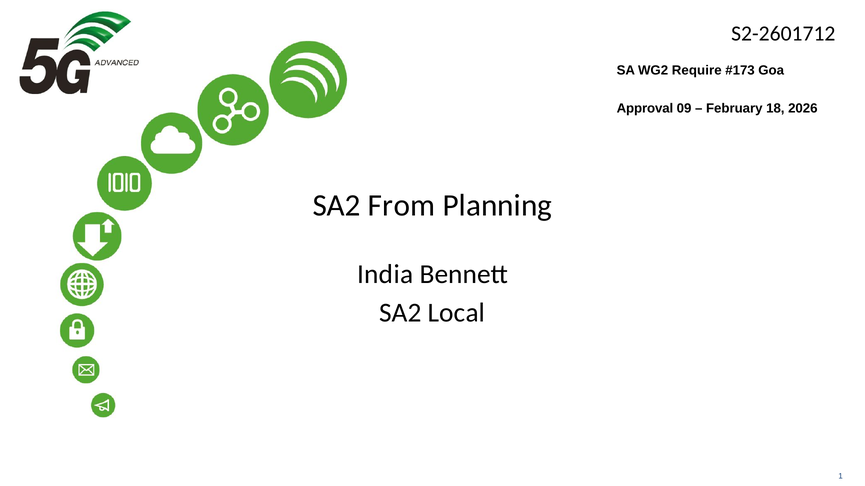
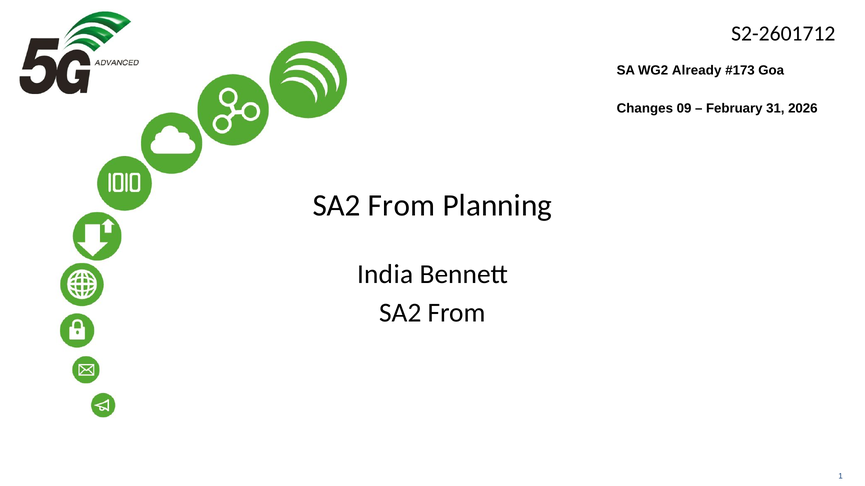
Require: Require -> Already (697, 70)
Approval: Approval -> Changes (645, 109)
18: 18 -> 31 (775, 109)
Local: Local -> From (457, 313)
